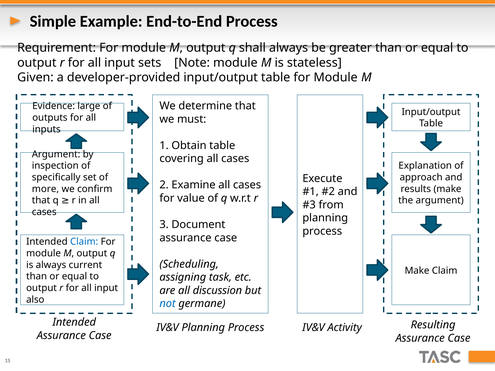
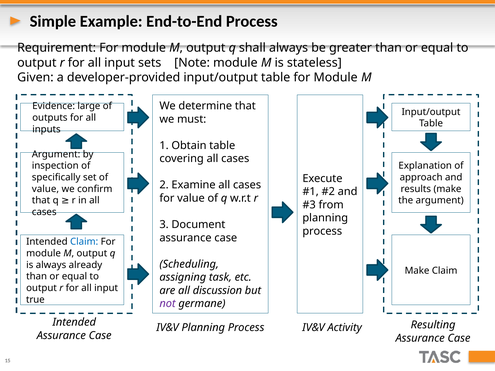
more: more -> value (45, 189)
current: current -> already (85, 265)
also: also -> true (35, 300)
not colour: blue -> purple (168, 304)
